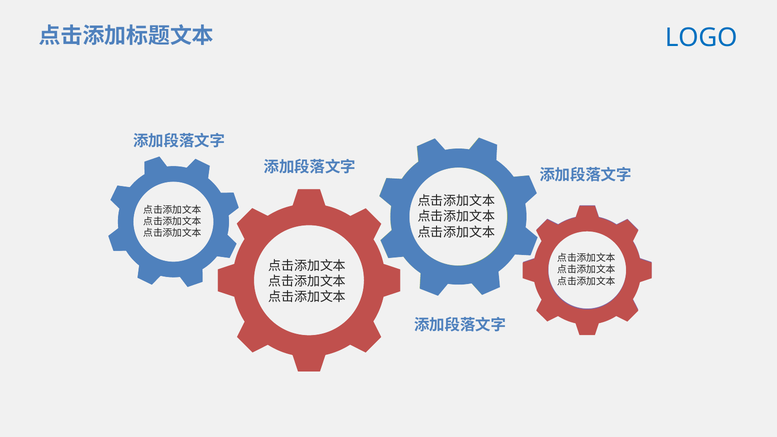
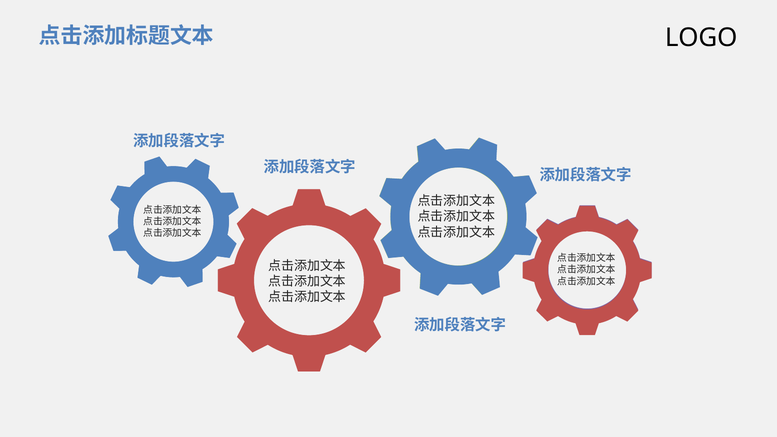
LOGO colour: blue -> black (701, 38)
